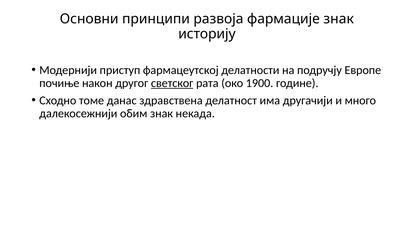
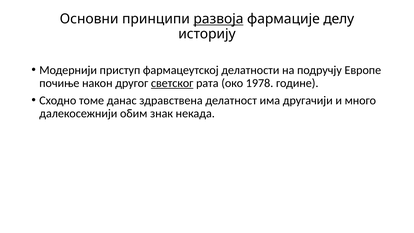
развоја underline: none -> present (218, 19)
фармације знак: знак -> делу (339, 19)
1900: 1900 -> 1978 (260, 83)
